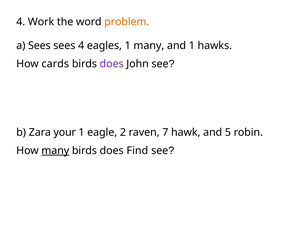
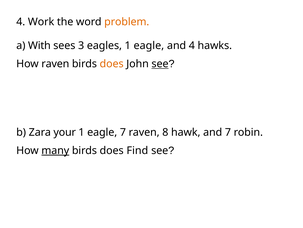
a Sees: Sees -> With (39, 45)
sees 4: 4 -> 3 (81, 45)
eagles 1 many: many -> eagle (149, 45)
and 1: 1 -> 4 (192, 45)
How cards: cards -> raven (55, 64)
does colour: purple -> orange (112, 64)
see underline: none -> present (160, 64)
eagle 2: 2 -> 7 (123, 132)
7: 7 -> 8 (165, 132)
and 5: 5 -> 7 (228, 132)
